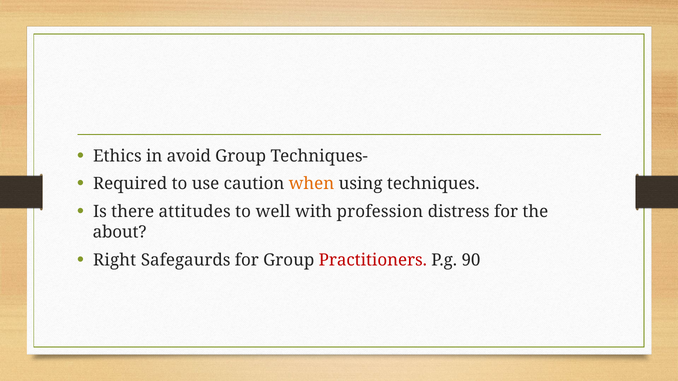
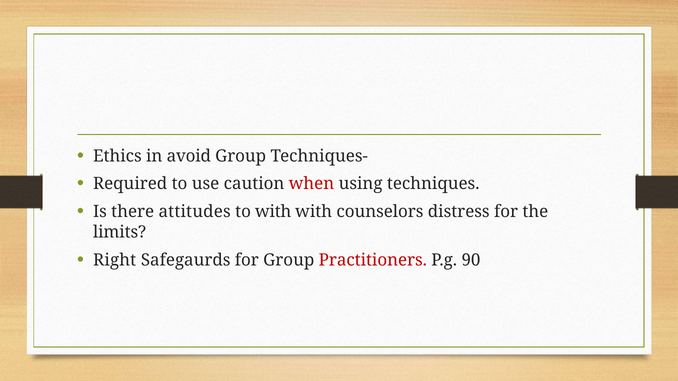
when colour: orange -> red (312, 184)
to well: well -> with (273, 212)
profession: profession -> counselors (380, 212)
about: about -> limits (120, 232)
